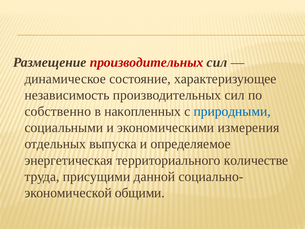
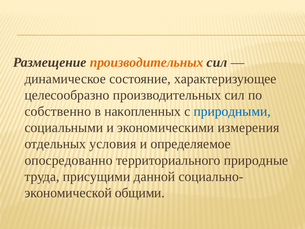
производительных colour: red -> orange (147, 62)
независимость: независимость -> целесообразно (67, 95)
выпуска: выпуска -> условия (113, 144)
энергетическая: энергетическая -> опосредованно (69, 160)
количестве: количестве -> природные (256, 160)
